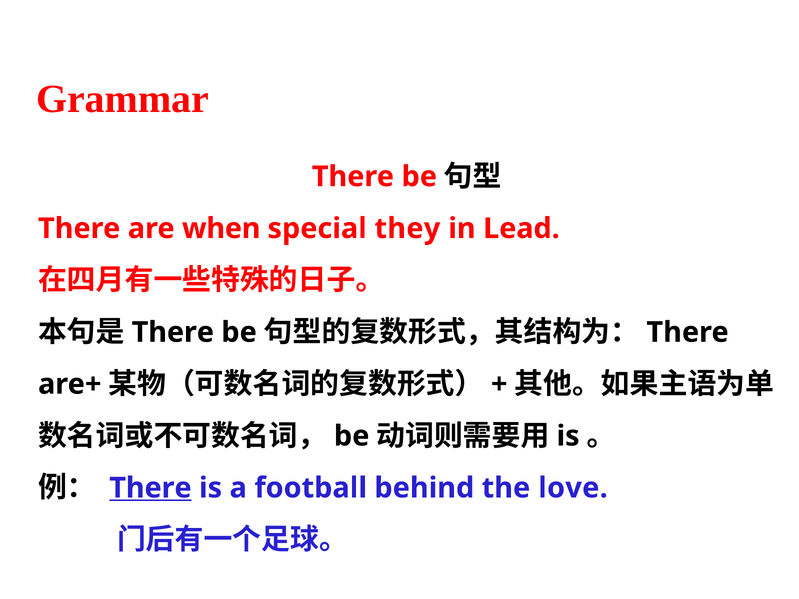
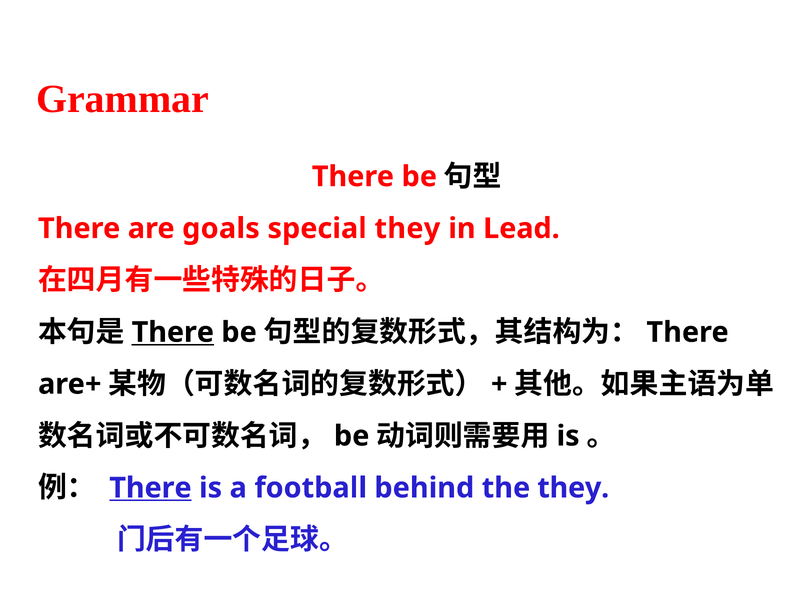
when: when -> goals (221, 229)
There underline: none -> present (173, 332)
the love: love -> they (573, 488)
